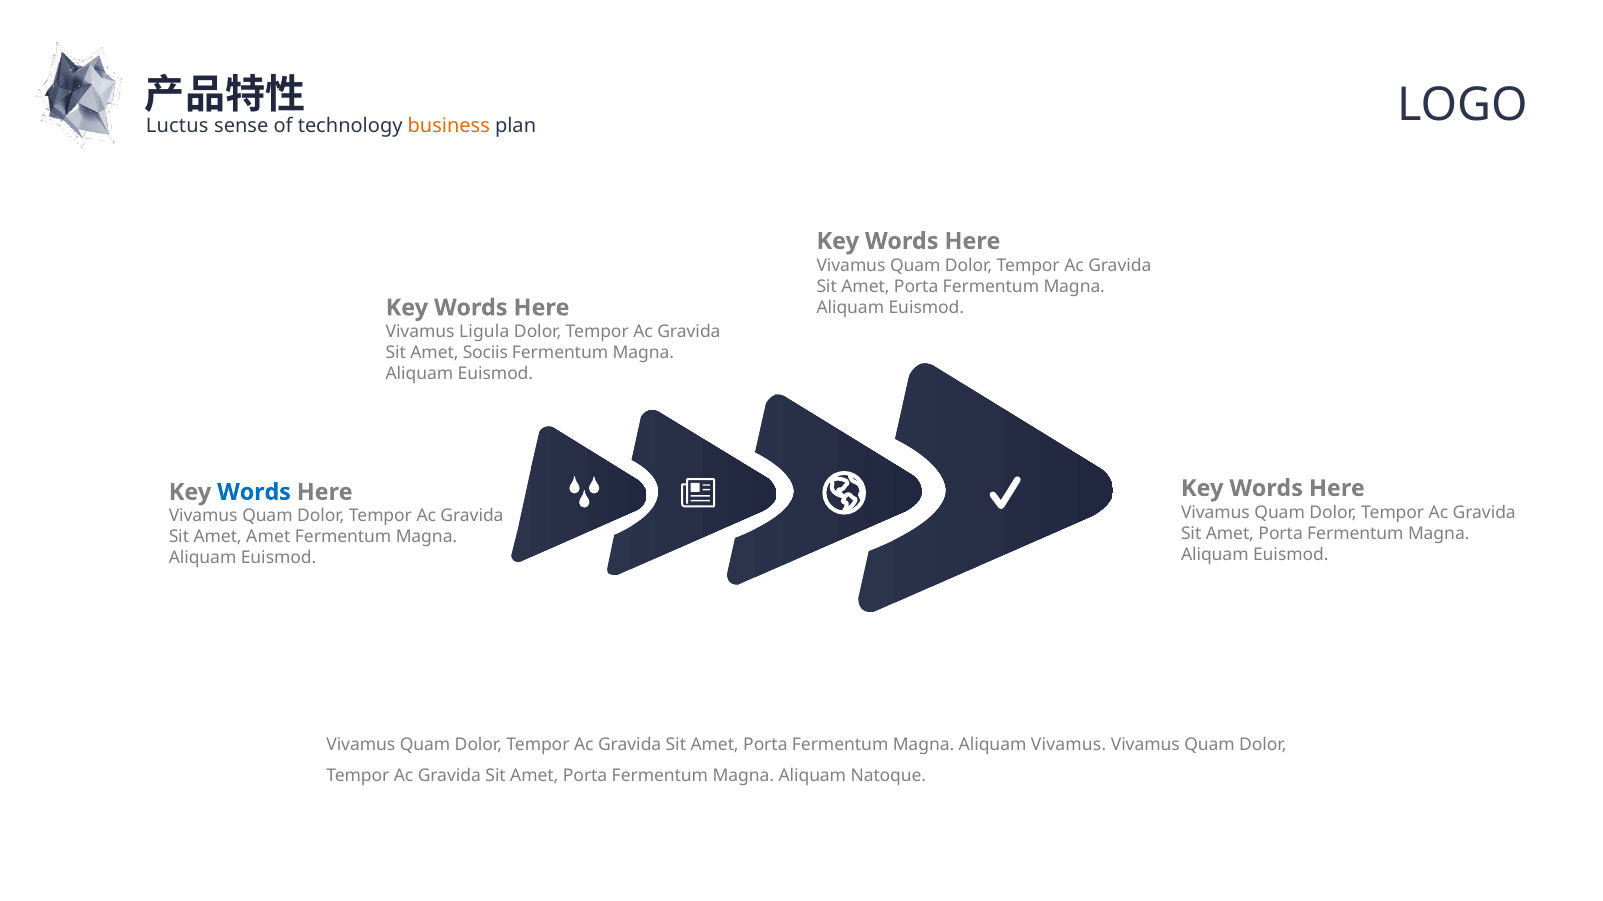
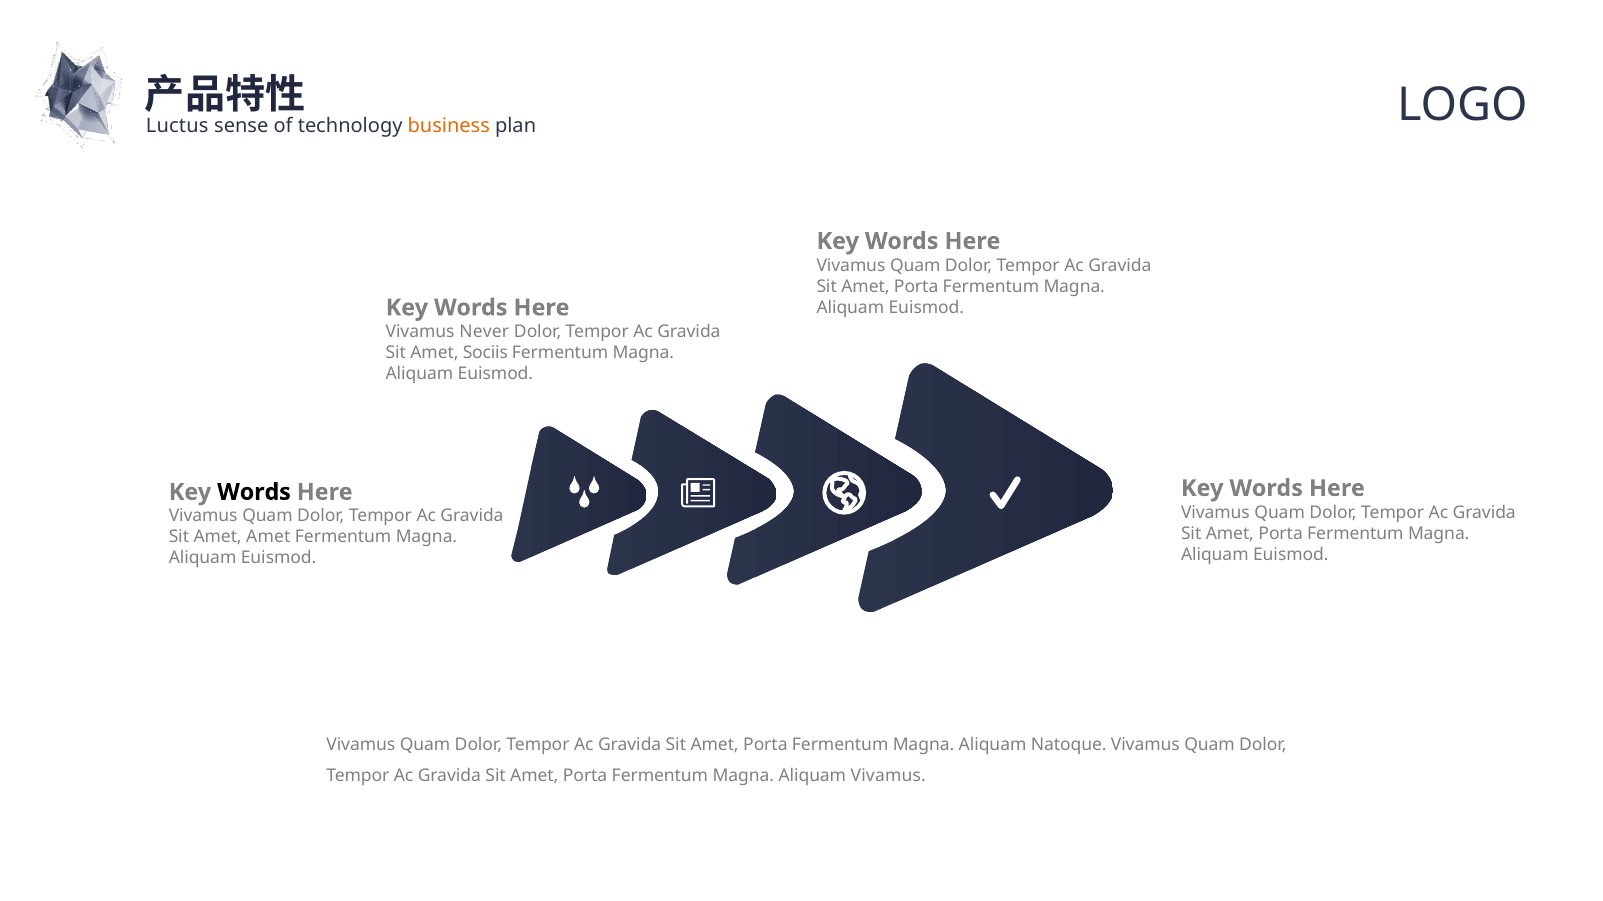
Ligula: Ligula -> Never (484, 332)
Words colour: blue -> black (254, 492)
Aliquam Vivamus: Vivamus -> Natoque (1069, 745)
Aliquam Natoque: Natoque -> Vivamus (888, 776)
